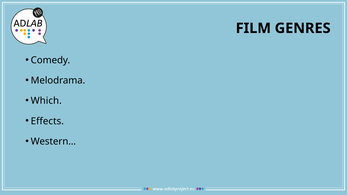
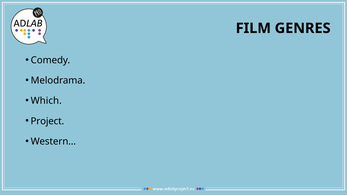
Effects: Effects -> Project (47, 121)
